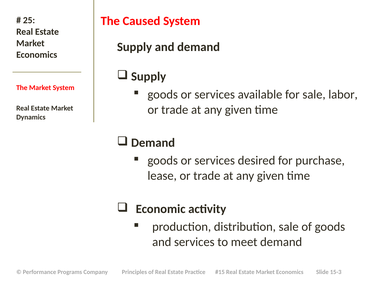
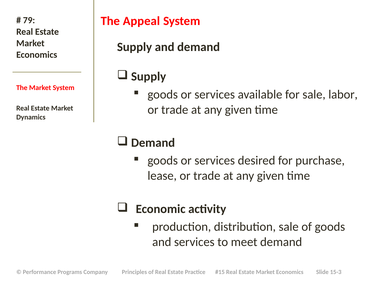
Caused: Caused -> Appeal (141, 21)
25: 25 -> 79 (29, 20)
